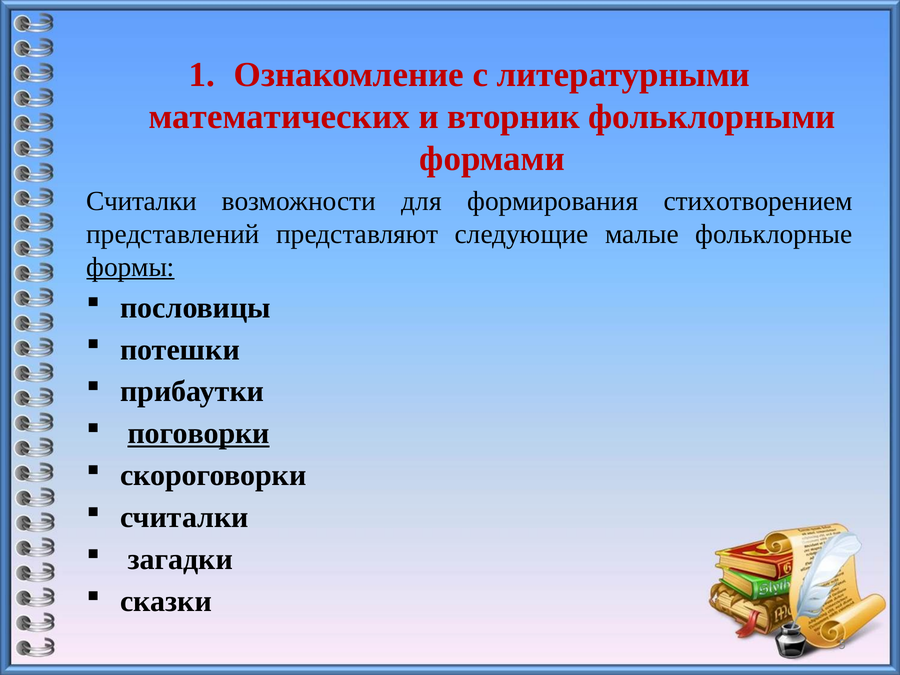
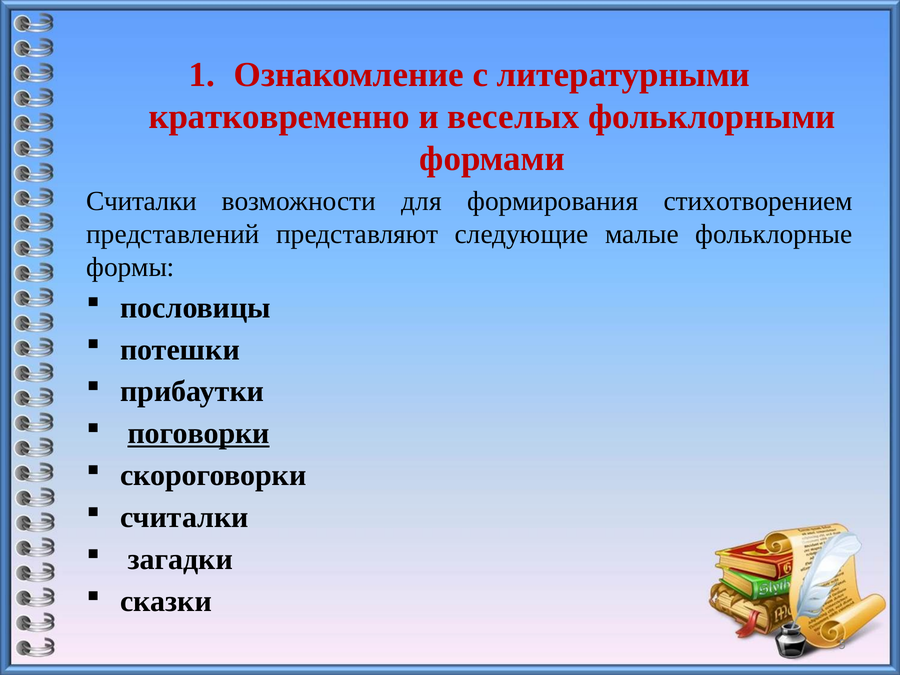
математических: математических -> кратковременно (279, 117)
вторник: вторник -> веселых (513, 117)
формы underline: present -> none (130, 267)
